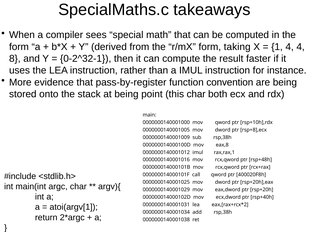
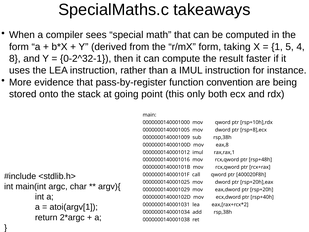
1 4: 4 -> 5 (290, 47)
at being: being -> going (126, 94)
this char: char -> only (196, 94)
